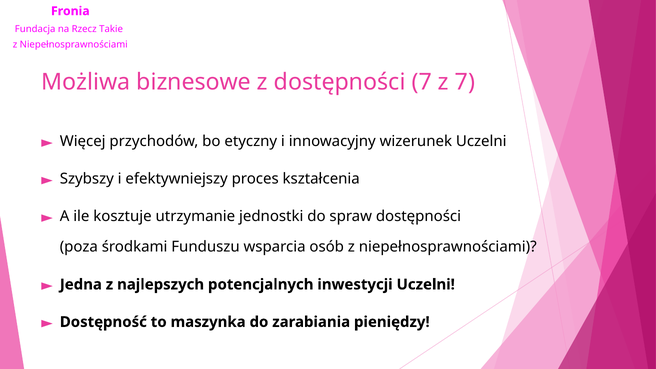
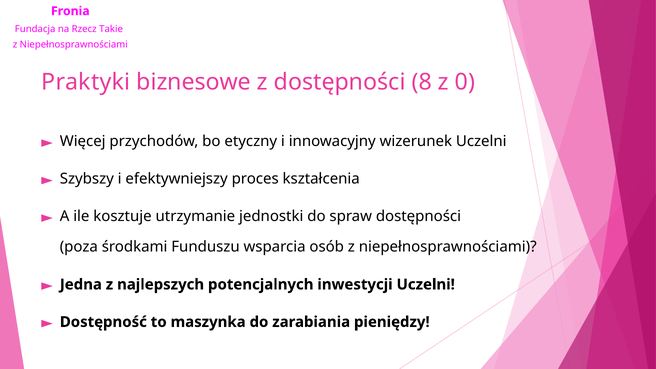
Możliwa: Możliwa -> Praktyki (86, 82)
dostępności 7: 7 -> 8 (422, 82)
z 7: 7 -> 0 (465, 82)
